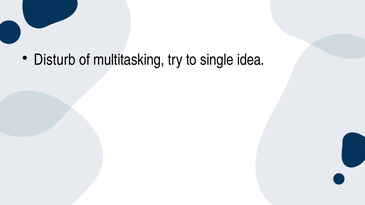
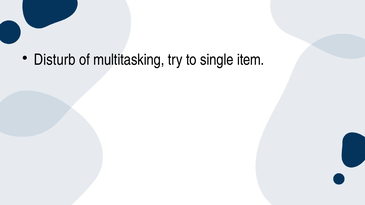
idea: idea -> item (251, 60)
